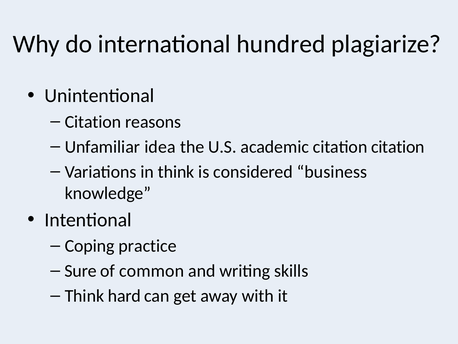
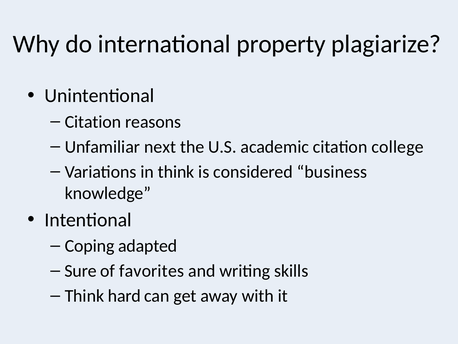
hundred: hundred -> property (281, 44)
idea: idea -> next (160, 147)
citation citation: citation -> college (398, 147)
practice: practice -> adapted (148, 246)
common: common -> favorites (152, 271)
